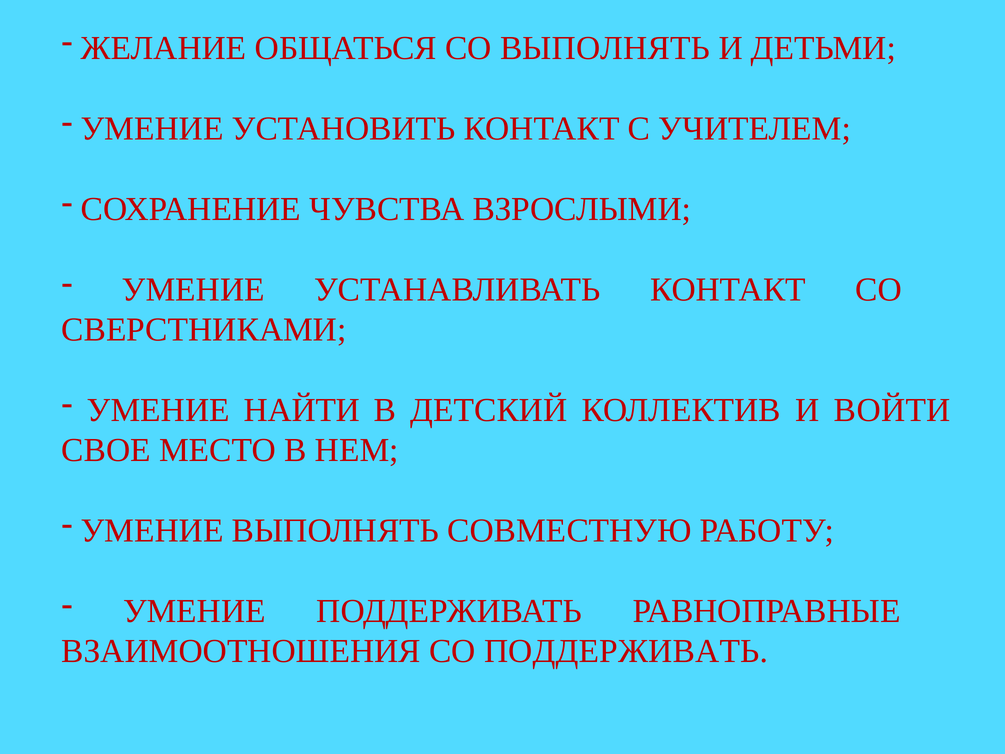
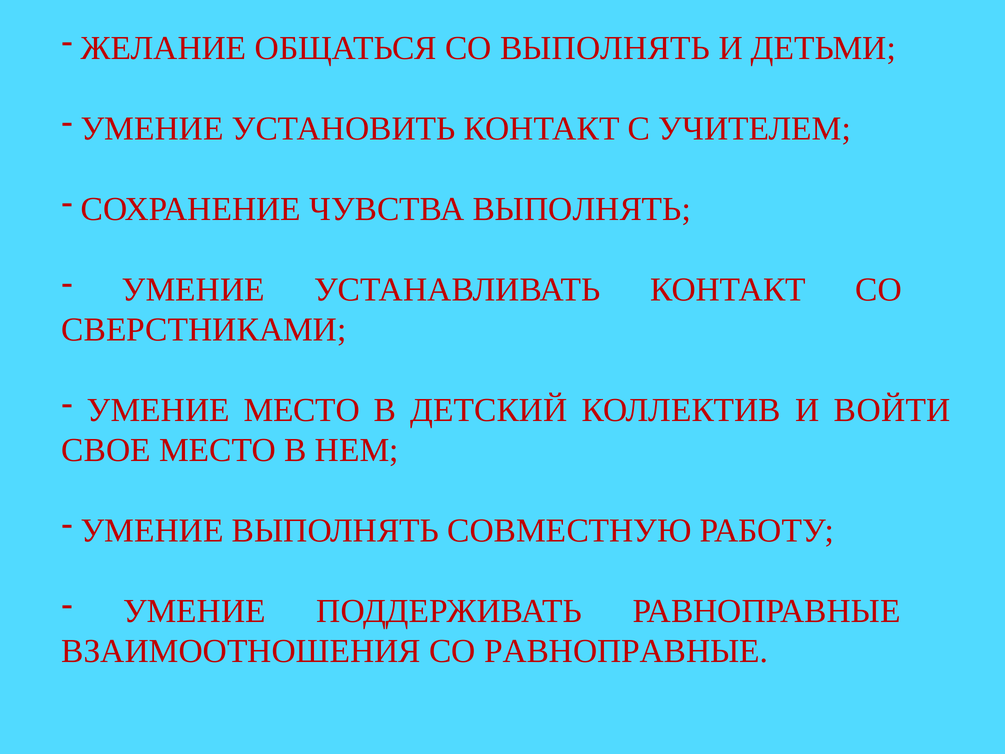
ЧУВСТВА ВЗРОСЛЫМИ: ВЗРОСЛЫМИ -> ВЫПОЛНЯТЬ (582, 209)
УМЕНИЕ НАЙТИ: НАЙТИ -> МЕСТО (302, 410)
СО ПОДДЕРЖИВАТЬ: ПОДДЕРЖИВАТЬ -> РАВНОПРАВНЫЕ (626, 651)
